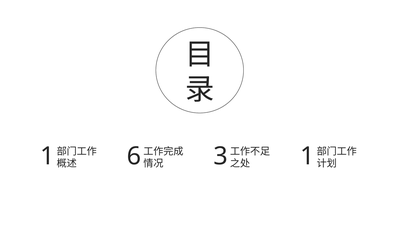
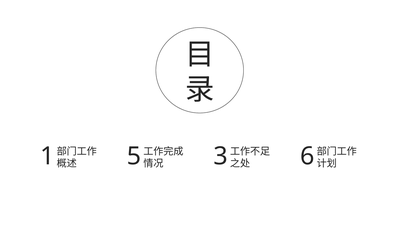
6: 6 -> 5 (134, 156)
1: 1 -> 6 (307, 156)
